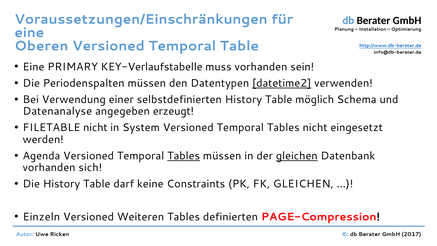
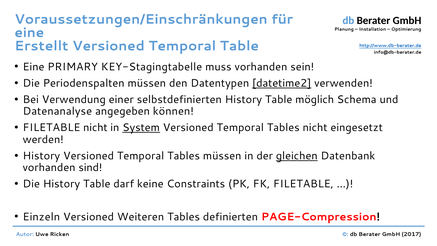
Oberen: Oberen -> Erstellt (41, 46)
KEY-Verlaufstabelle: KEY-Verlaufstabelle -> KEY-Stagingtabelle (152, 67)
erzeugt: erzeugt -> können (173, 111)
System underline: none -> present (141, 128)
Agenda: Agenda -> History (41, 156)
Tables underline: present -> none (184, 156)
sich: sich -> sind (90, 168)
FK GLEICHEN: GLEICHEN -> FILETABLE (303, 184)
